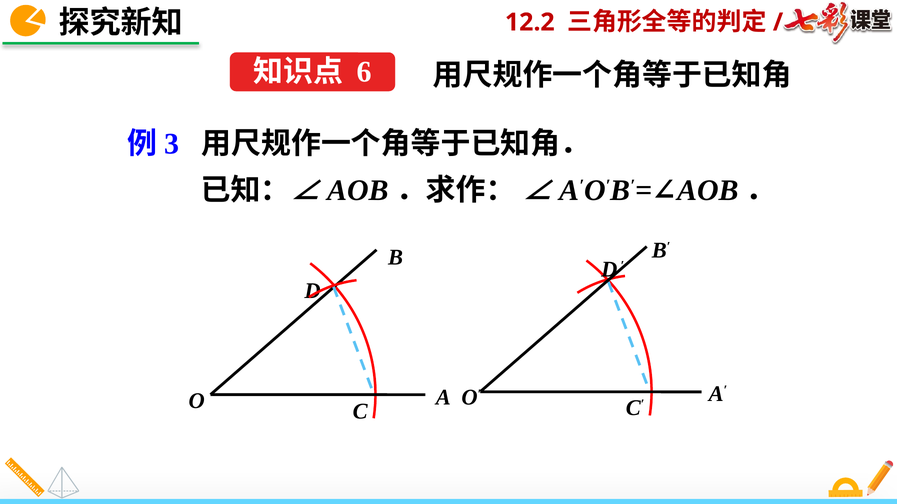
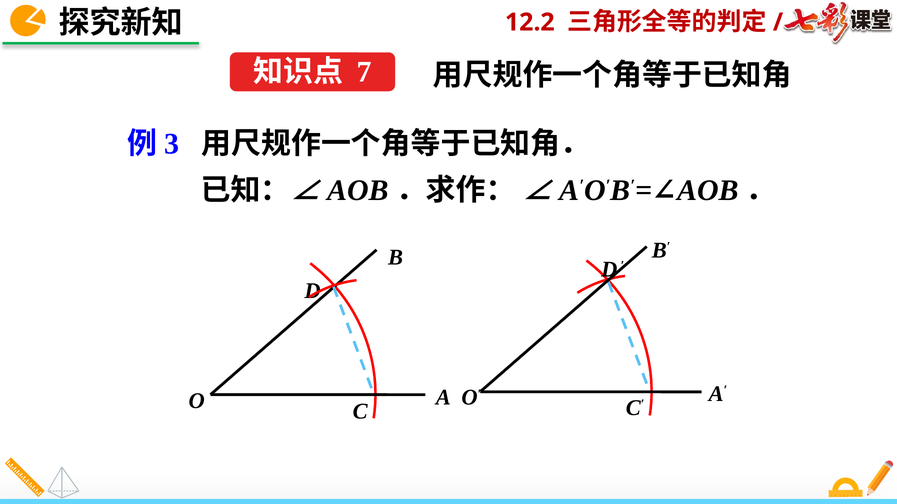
6: 6 -> 7 (364, 72)
